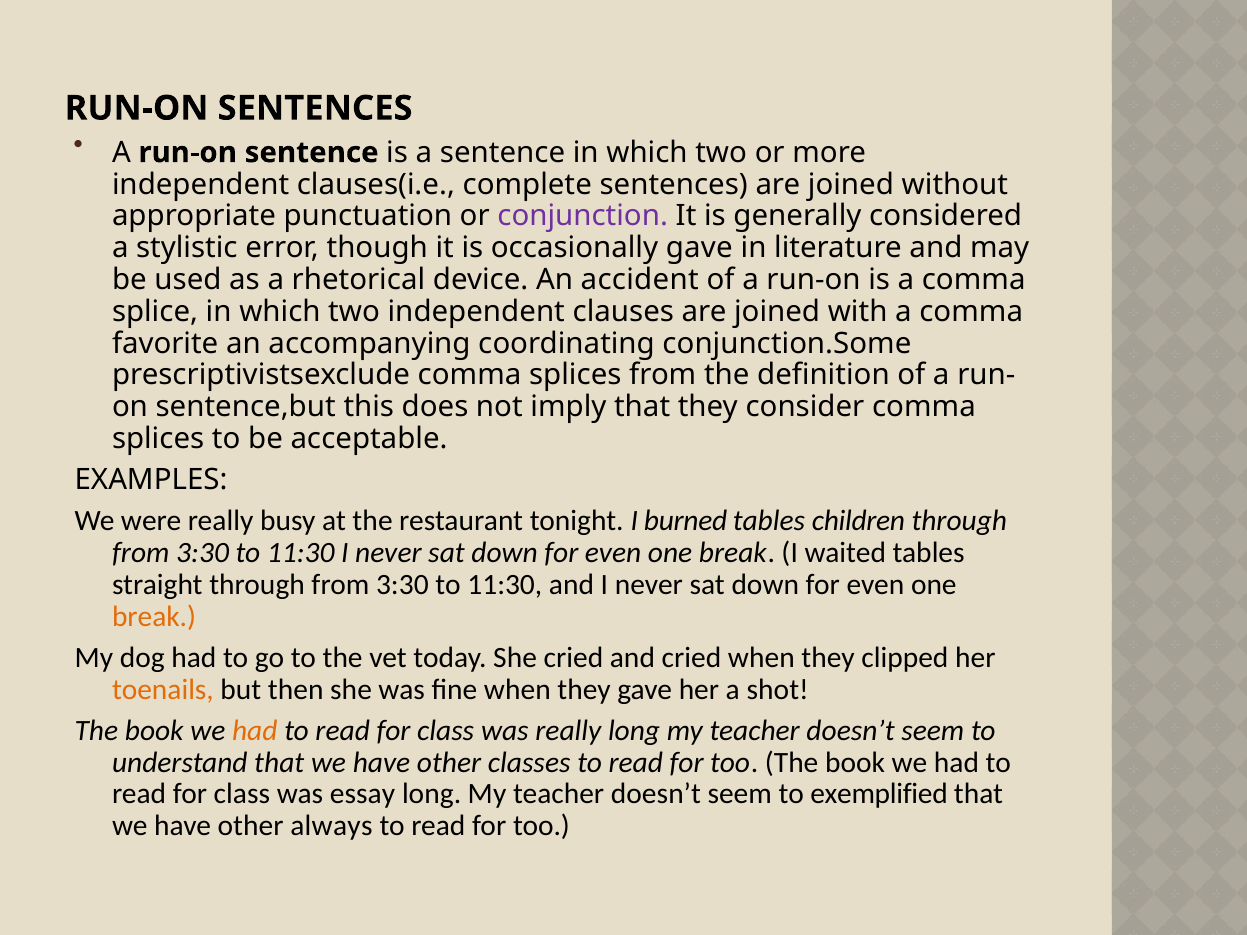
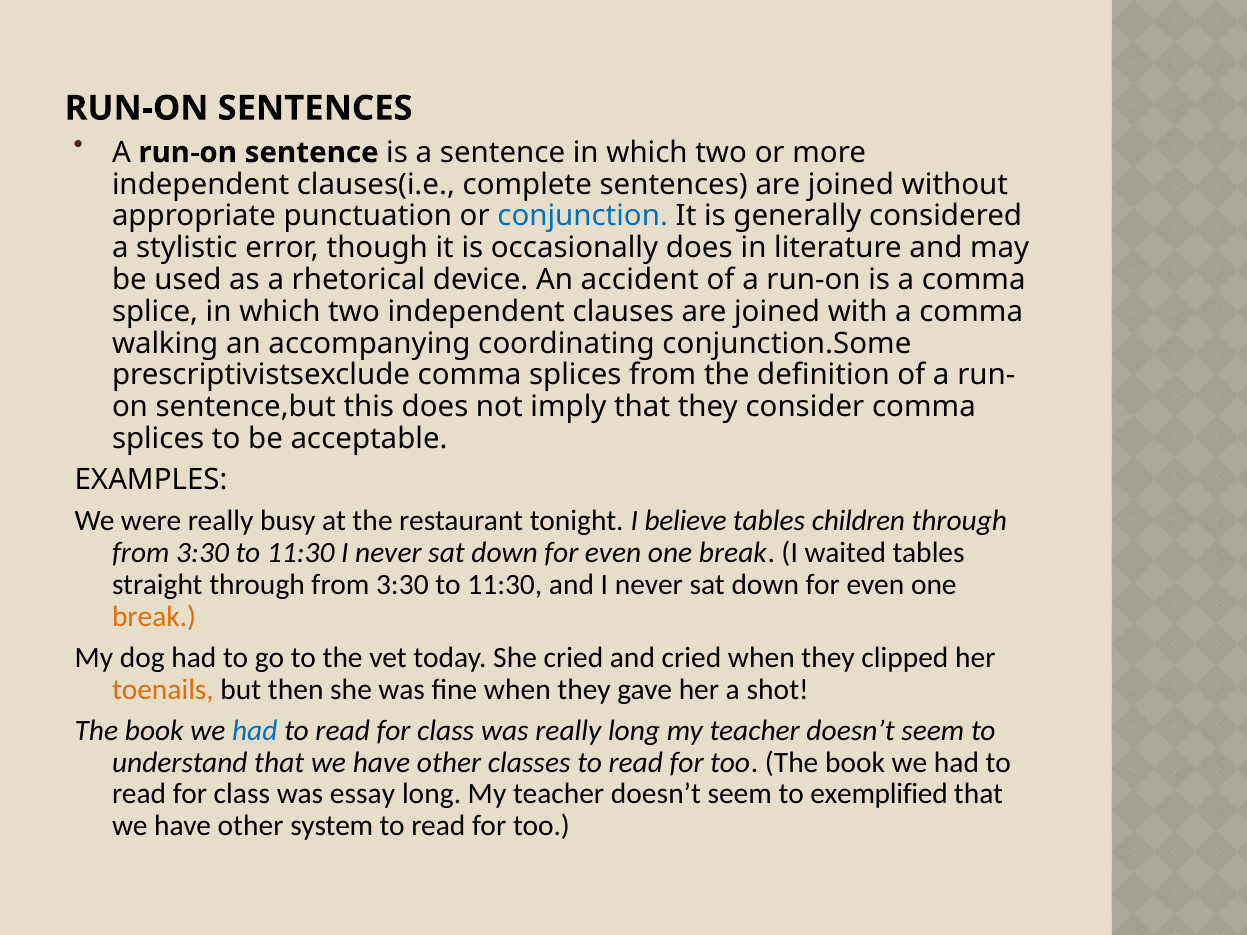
conjunction colour: purple -> blue (583, 216)
occasionally gave: gave -> does (699, 248)
favorite: favorite -> walking (165, 343)
burned: burned -> believe (686, 521)
had colour: orange -> blue (255, 731)
always: always -> system (332, 826)
